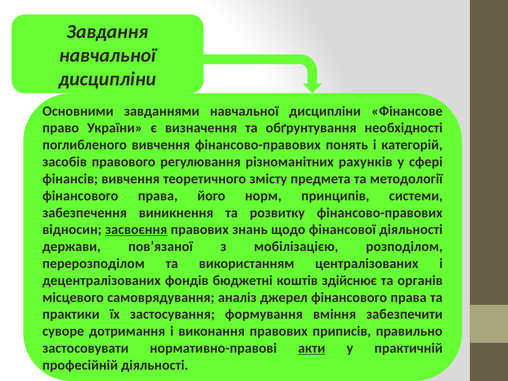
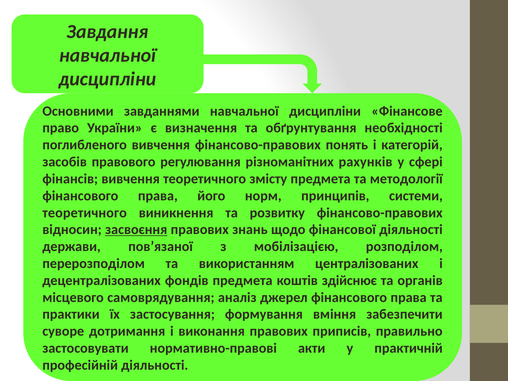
забезпечення: забезпечення -> теоретичного (85, 213)
фондiв бюджетні: бюджетні -> предмета (243, 280)
акти underline: present -> none (312, 348)
